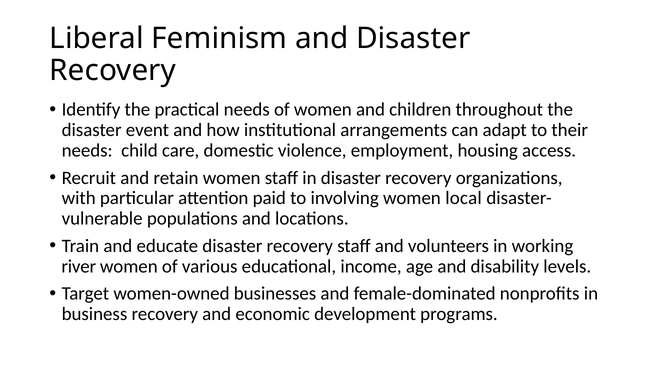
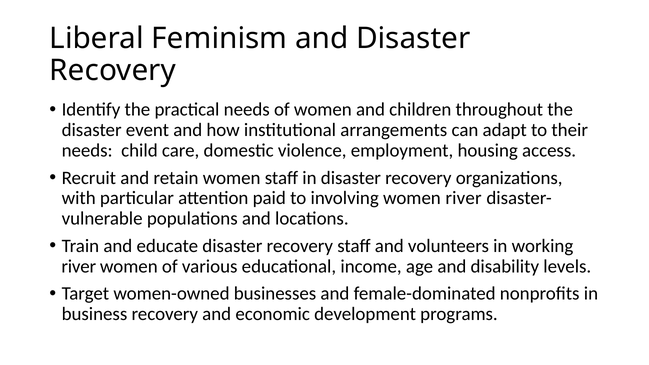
women local: local -> river (464, 198)
